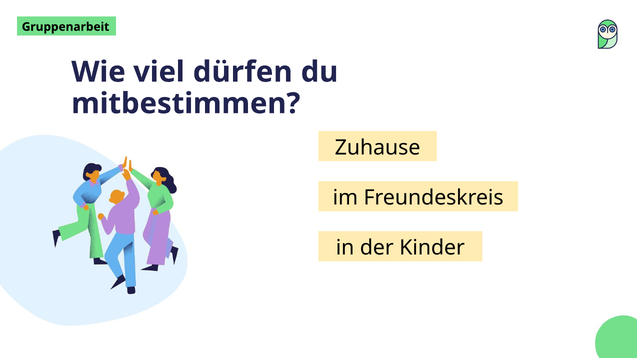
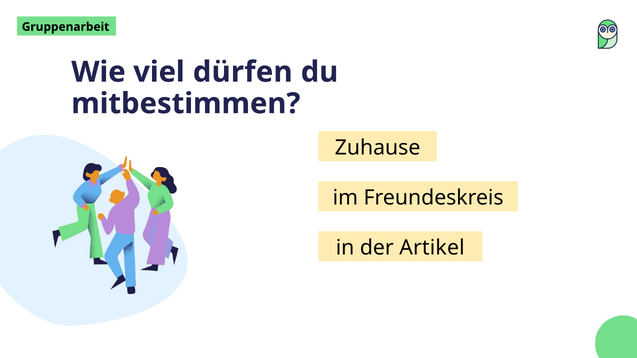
Kinder: Kinder -> Artikel (432, 248)
